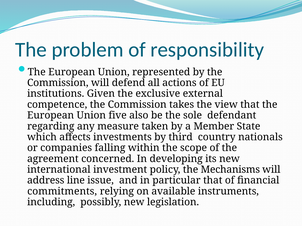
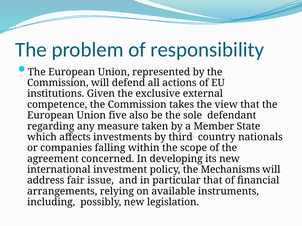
line: line -> fair (76, 181)
commitments: commitments -> arrangements (62, 192)
